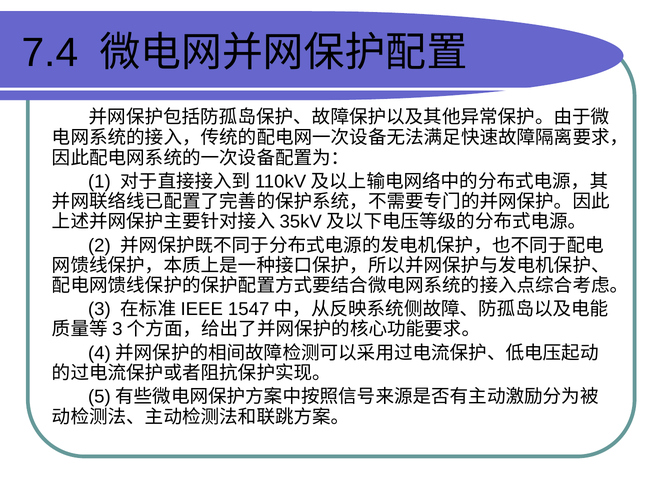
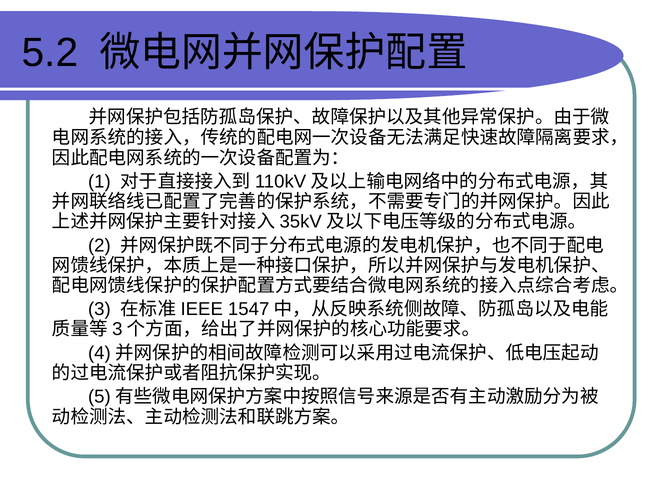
7.4: 7.4 -> 5.2 (50, 53)
